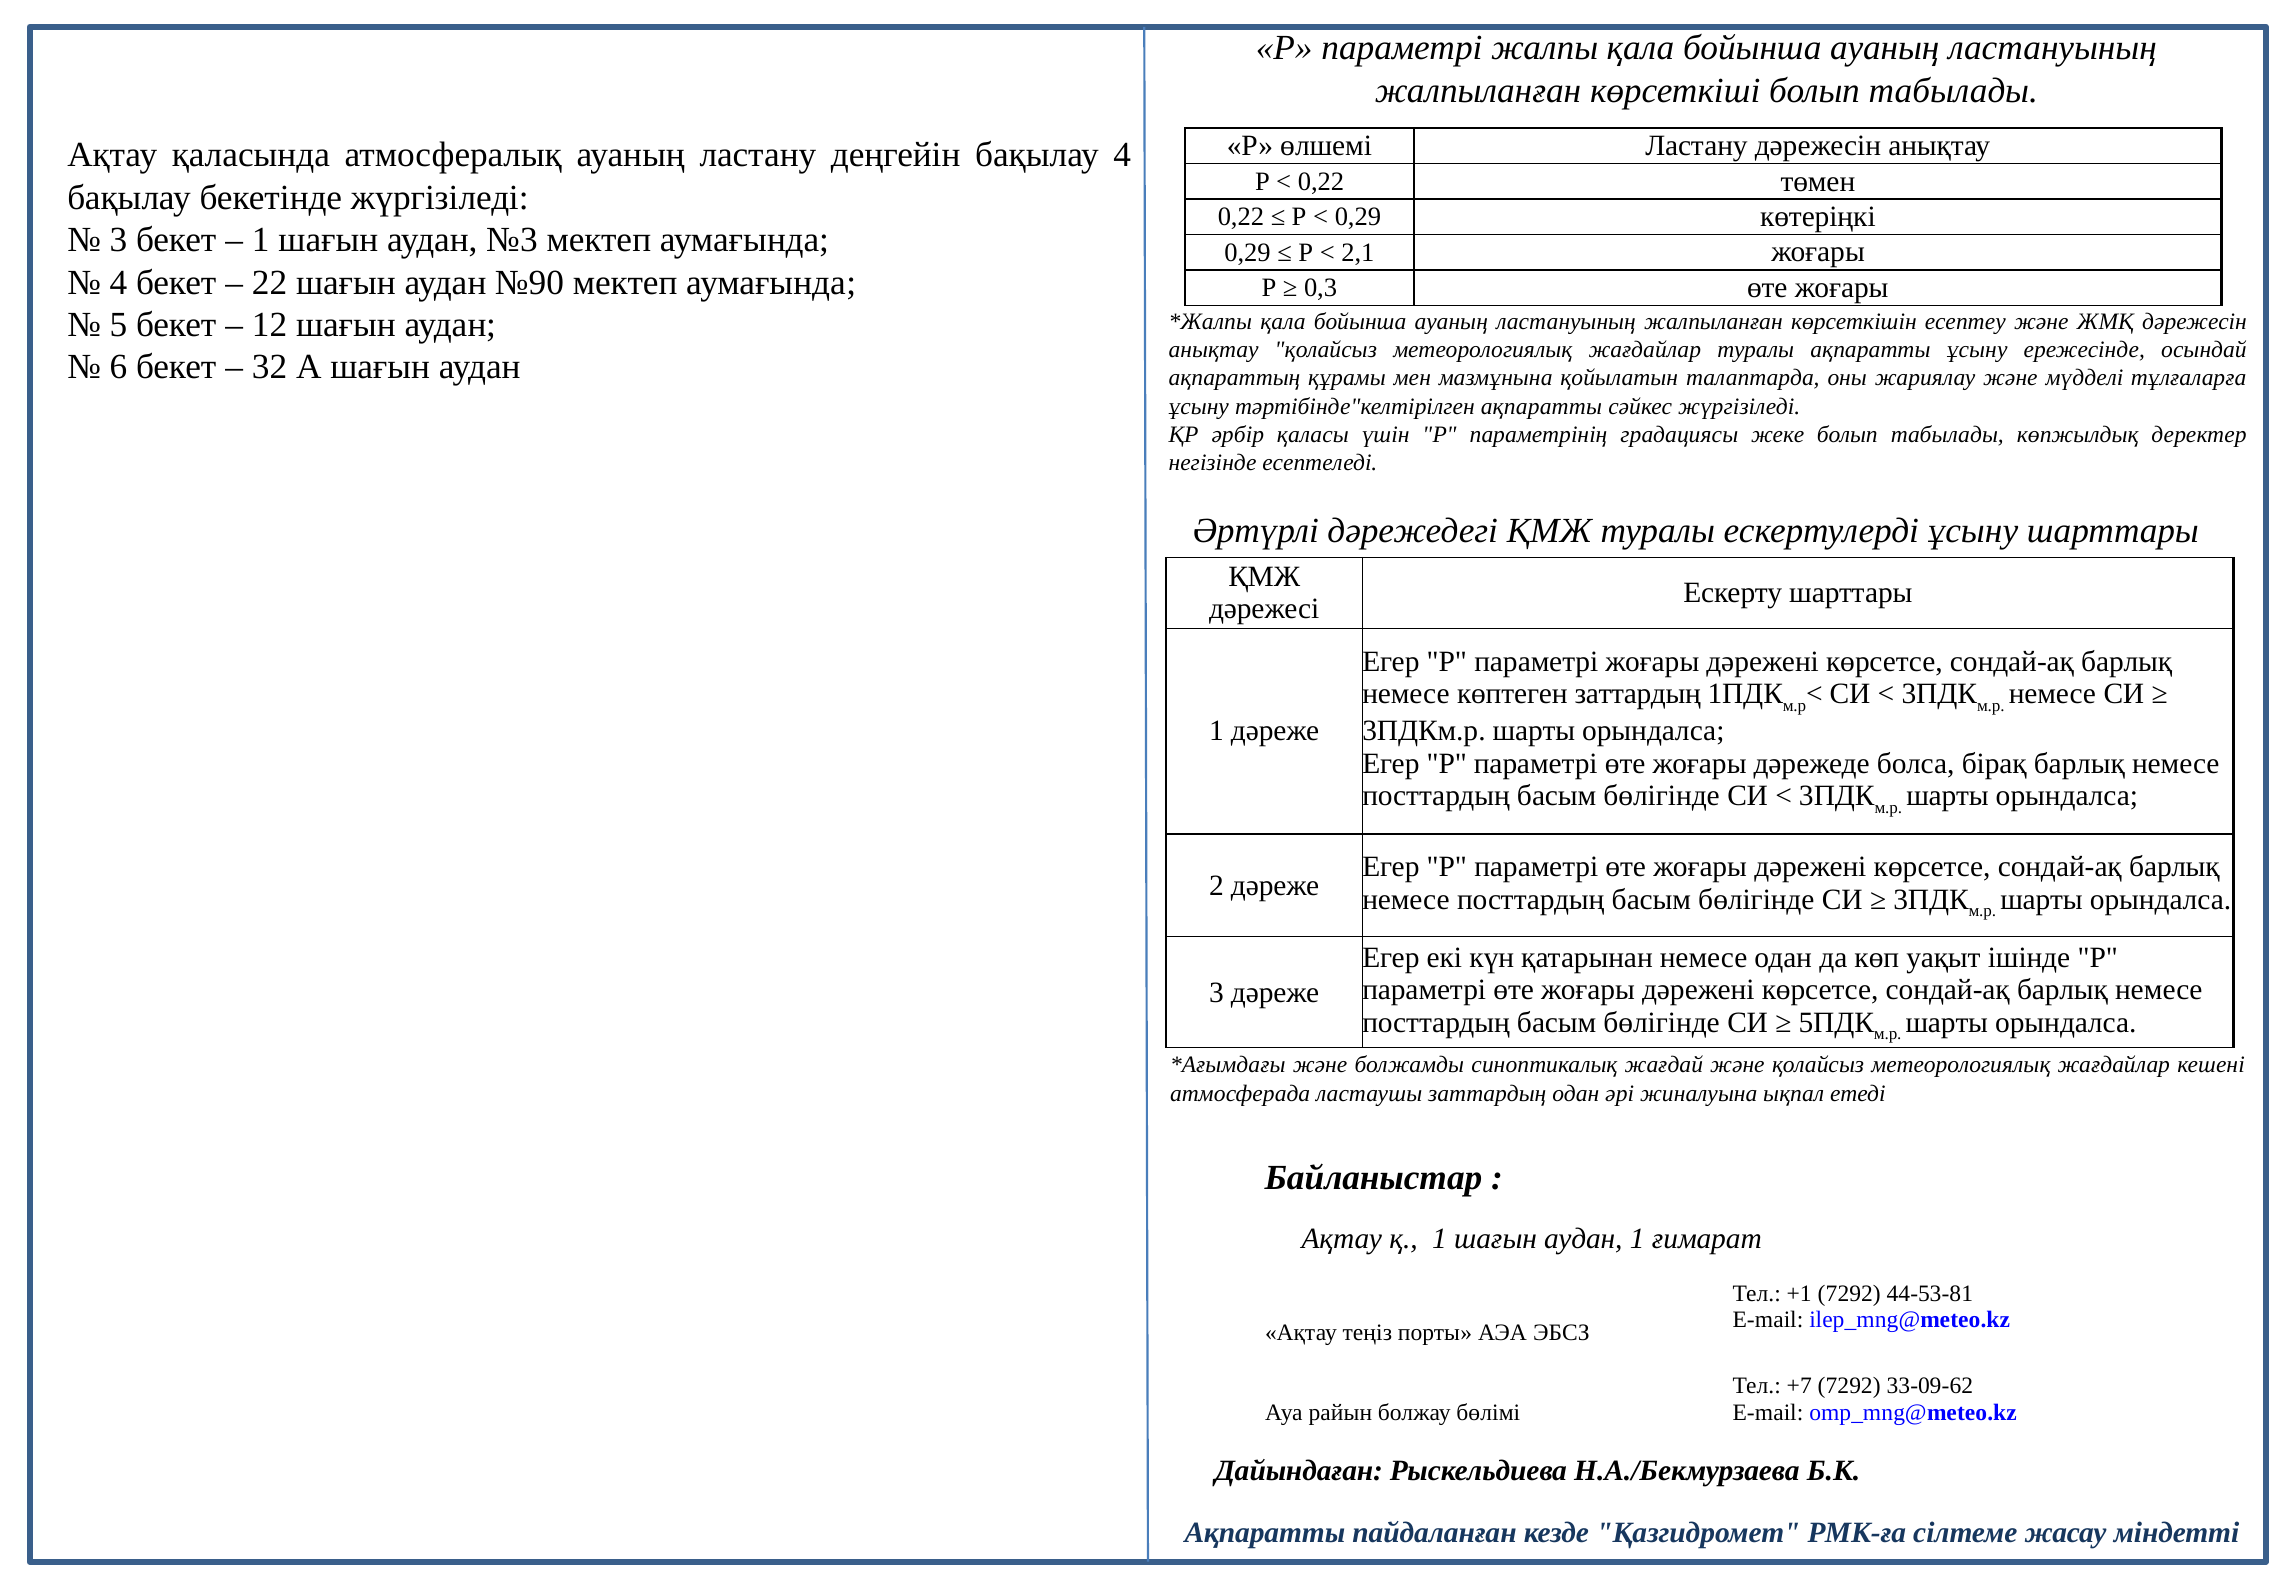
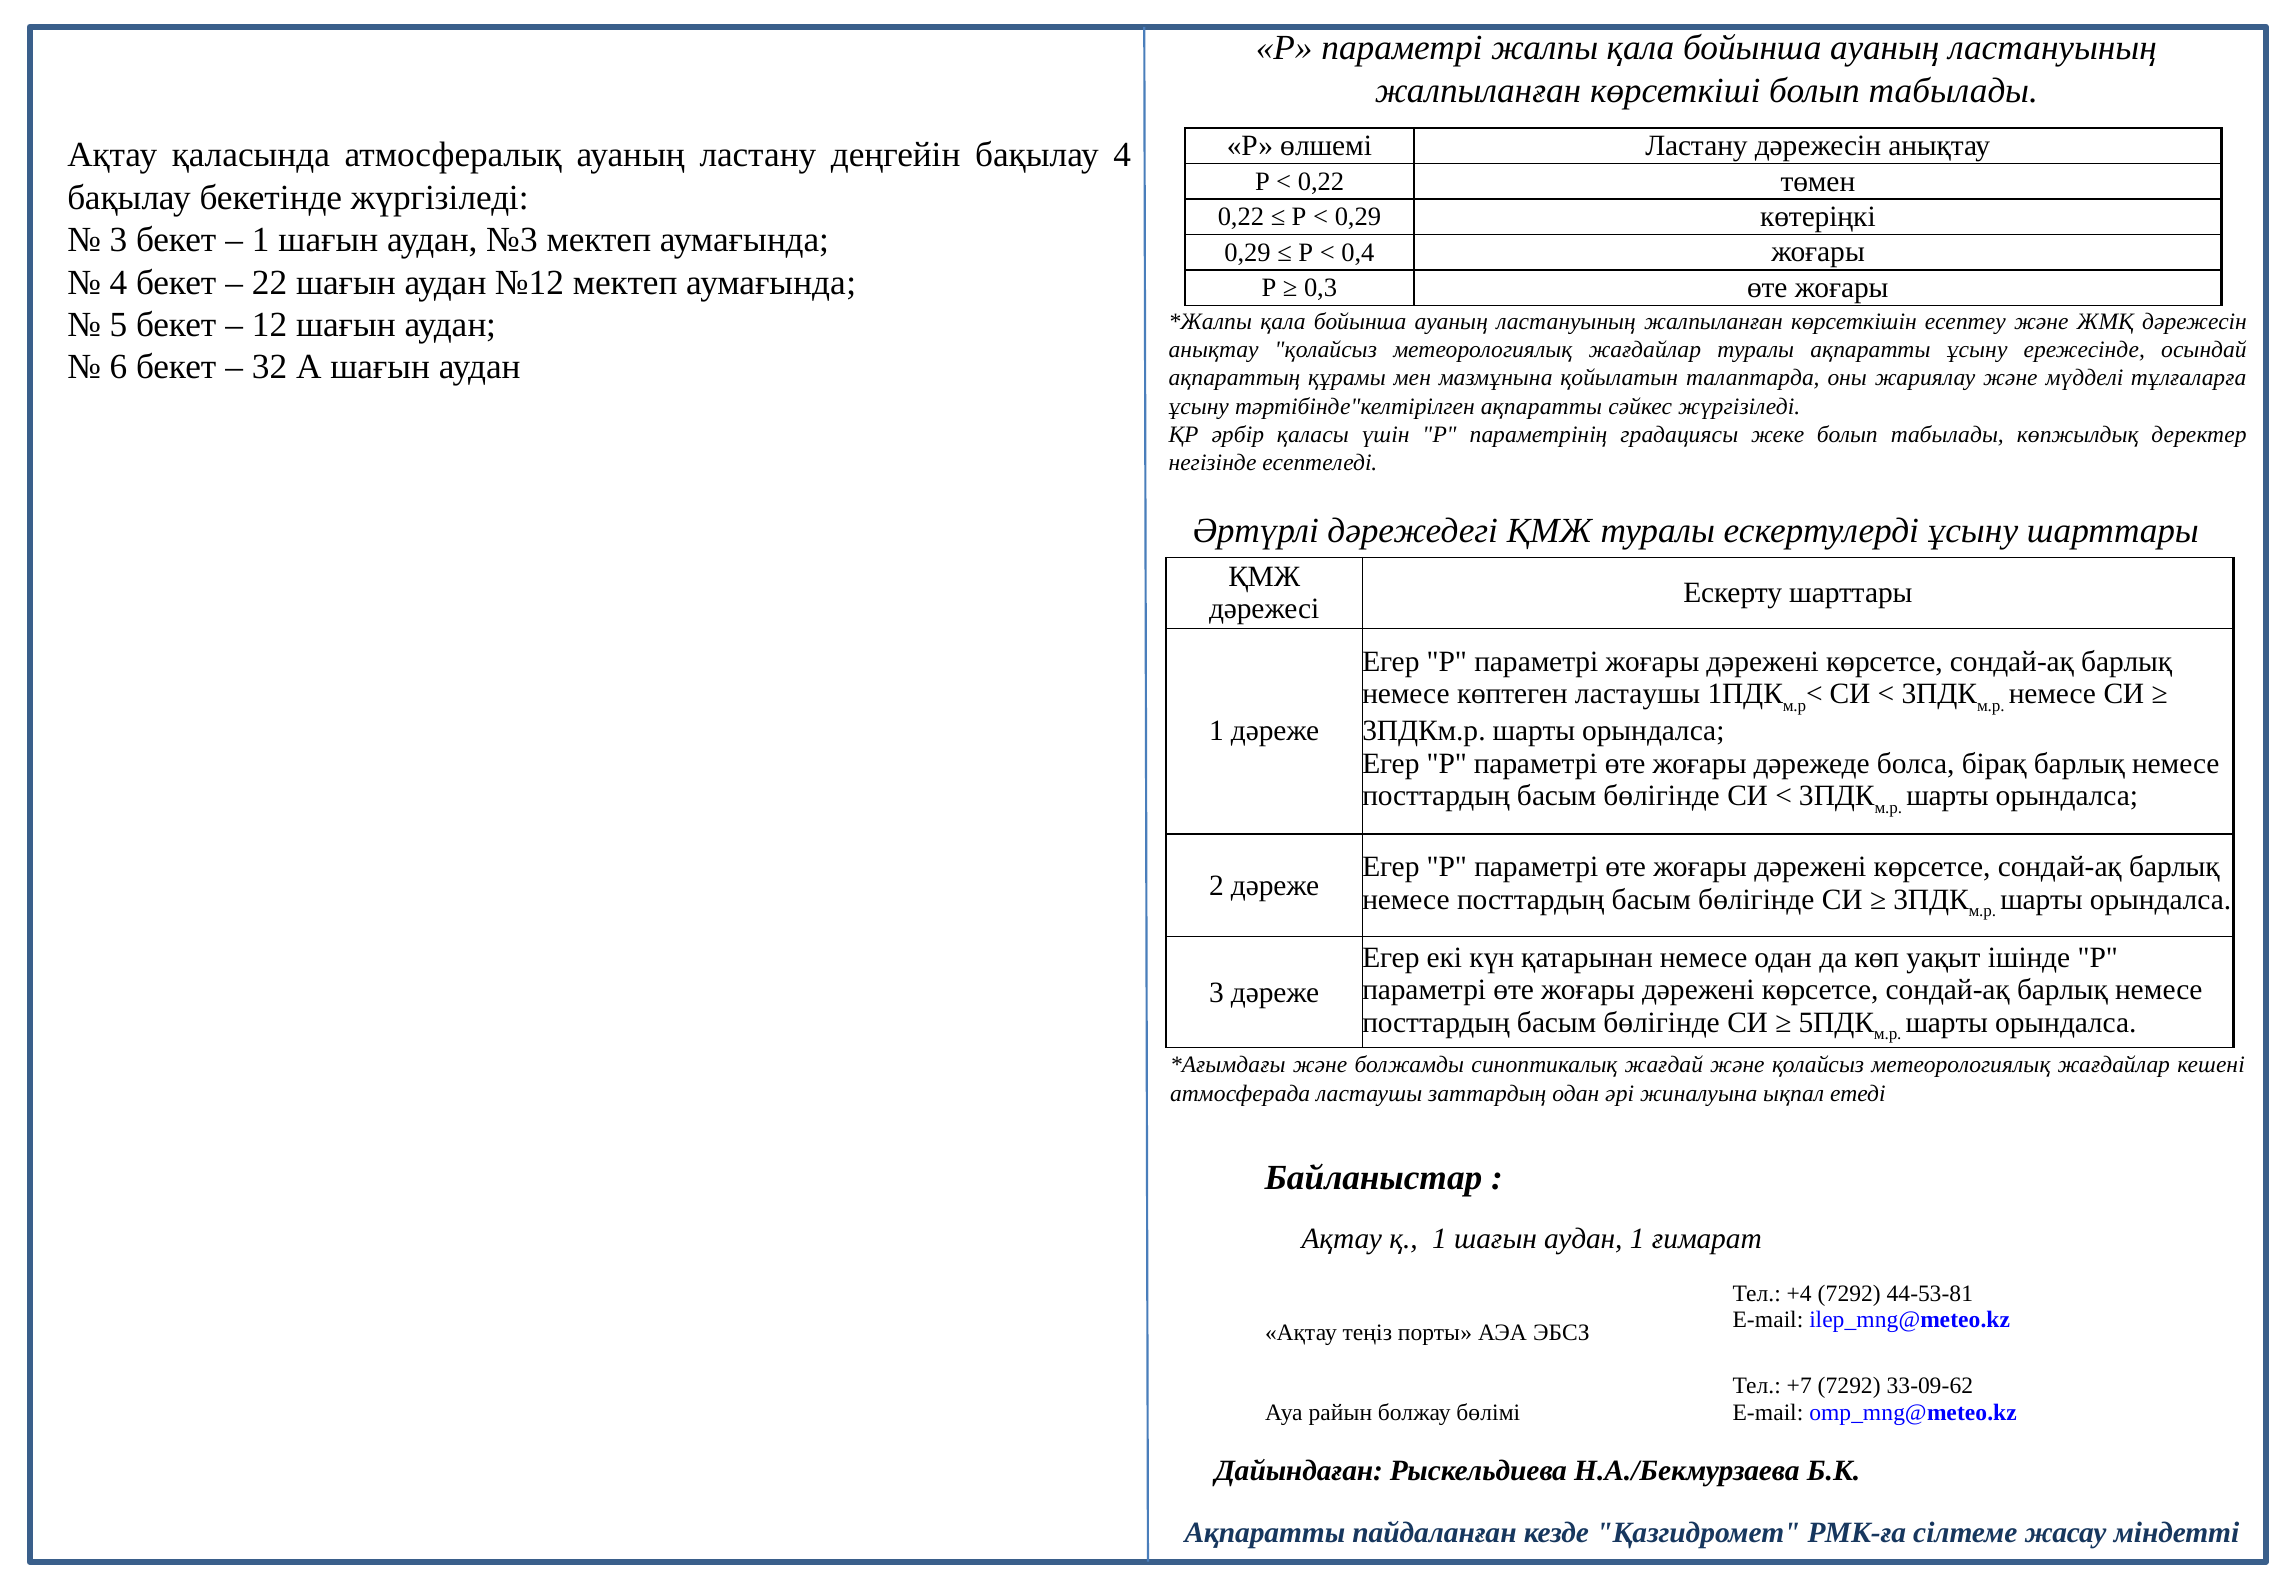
2,1: 2,1 -> 0,4 (1358, 252)
№90: №90 -> №12 (530, 283)
көптеген заттардың: заттардың -> ластаушы (1637, 694)
+1: +1 -> +4 (1799, 1294)
